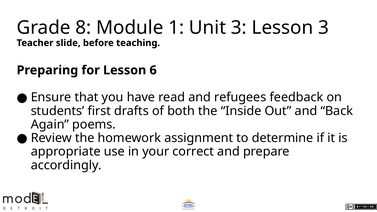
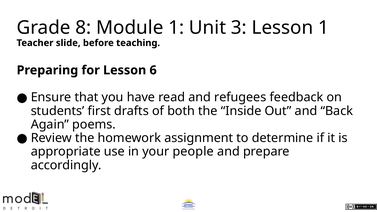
Lesson 3: 3 -> 1 (324, 28)
correct: correct -> people (193, 152)
